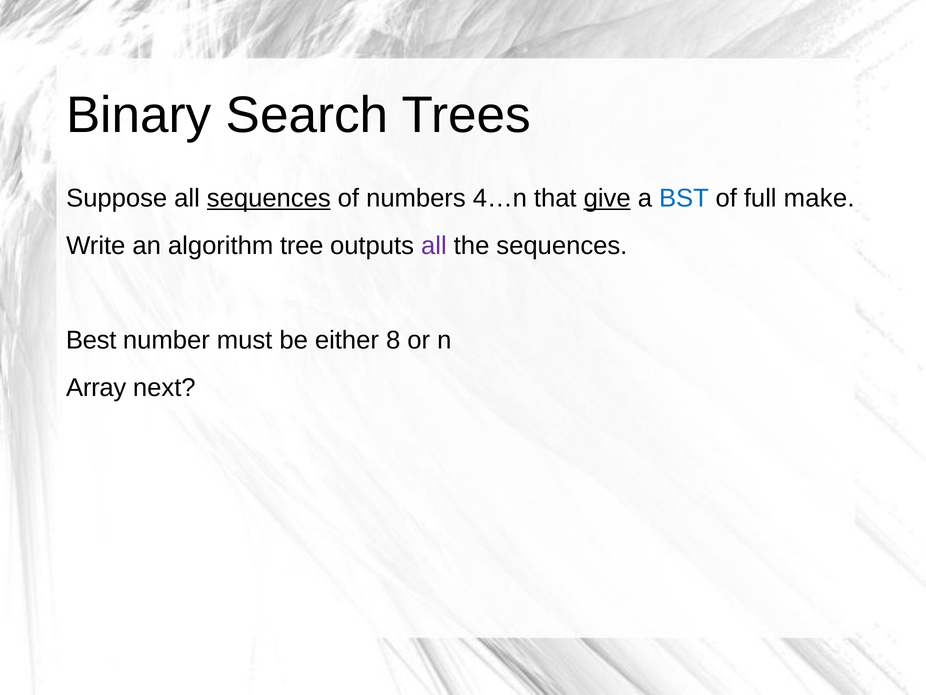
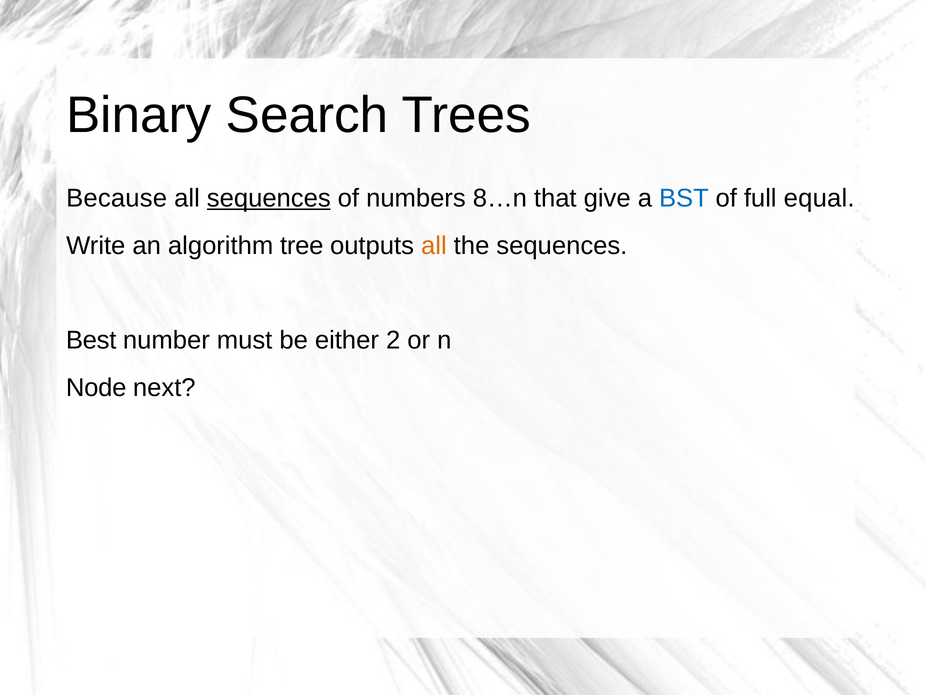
Suppose: Suppose -> Because (117, 198)
4…n: 4…n -> 8…n (500, 198)
give underline: present -> none (607, 198)
make: make -> equal (819, 198)
all colour: purple -> orange (434, 246)
8: 8 -> 2 (393, 340)
Array: Array -> Node (96, 387)
